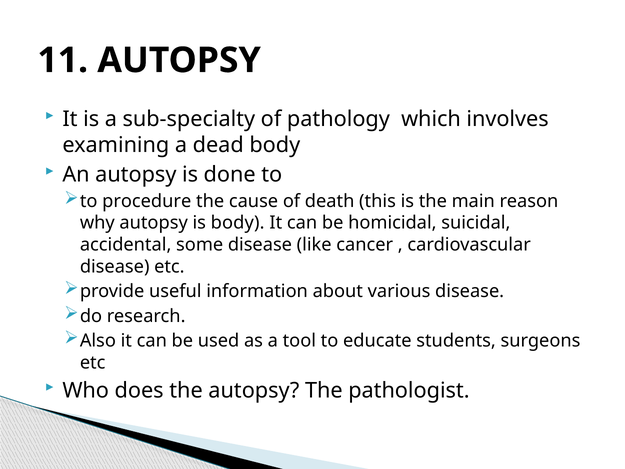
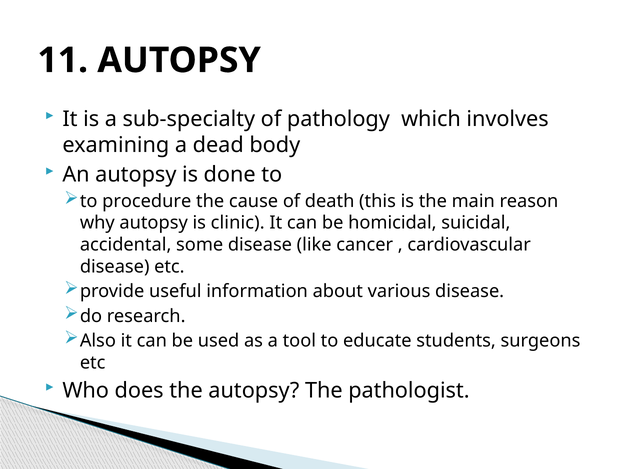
is body: body -> clinic (238, 223)
